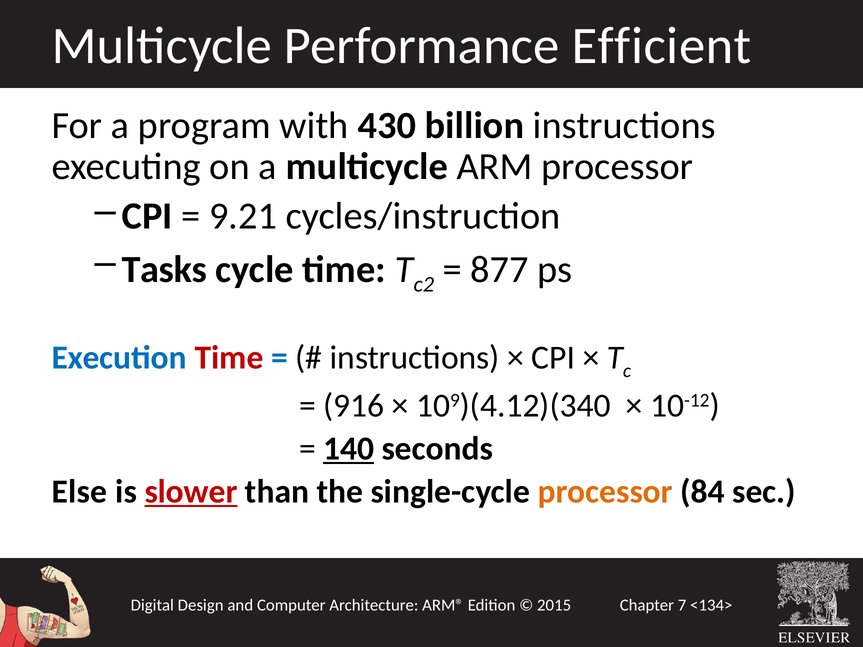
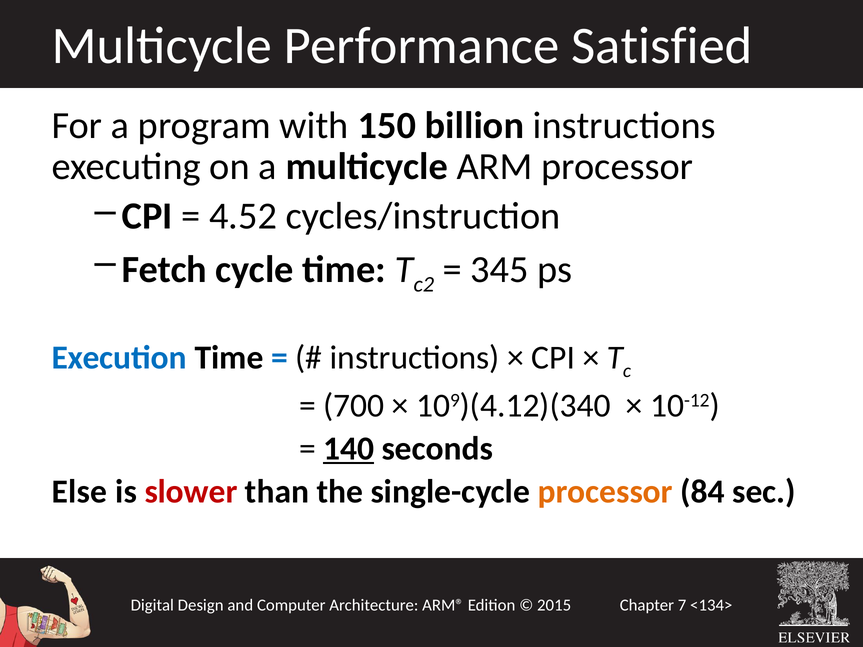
Efficient: Efficient -> Satisfied (662, 46)
430: 430 -> 150 (387, 125)
9.21: 9.21 -> 4.52 (243, 216)
Tasks: Tasks -> Fetch (164, 270)
877: 877 -> 345 (499, 270)
Time colour: red -> black (229, 358)
916: 916 -> 700 (354, 406)
slower underline: present -> none (191, 492)
